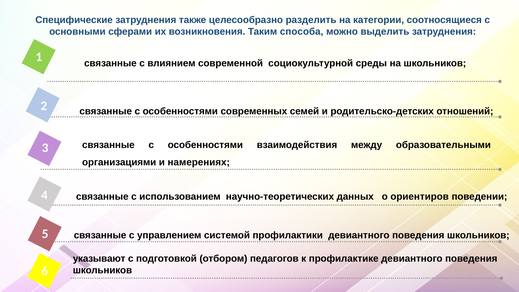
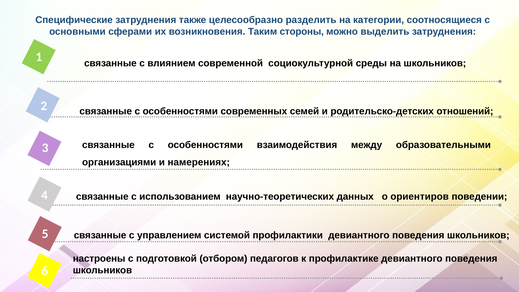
способа: способа -> стороны (302, 32)
указывают: указывают -> настроены (99, 259)
